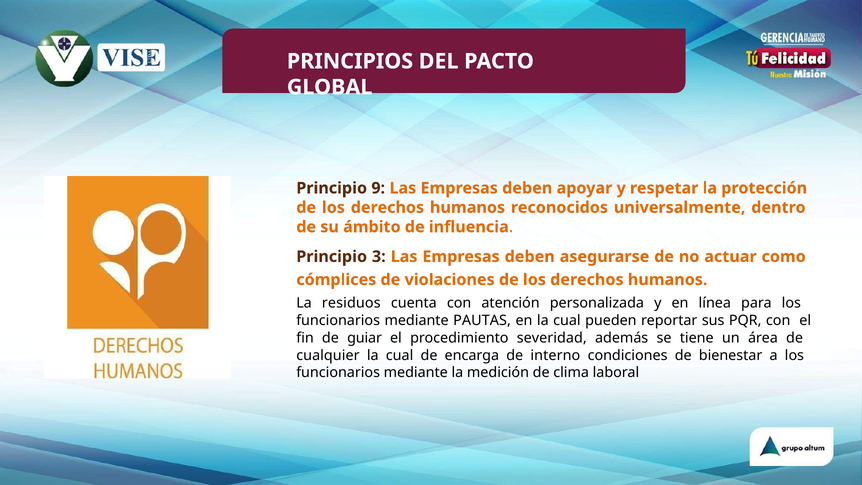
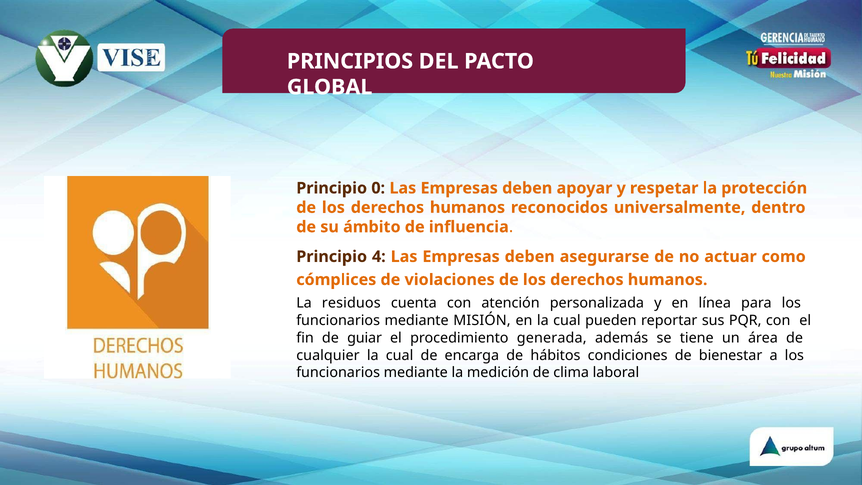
9: 9 -> 0 (378, 188)
3: 3 -> 4 (379, 257)
PAUTAS: PAUTAS -> MISIÓN (482, 320)
severidad: severidad -> generada (552, 338)
interno: interno -> hábitos (555, 355)
